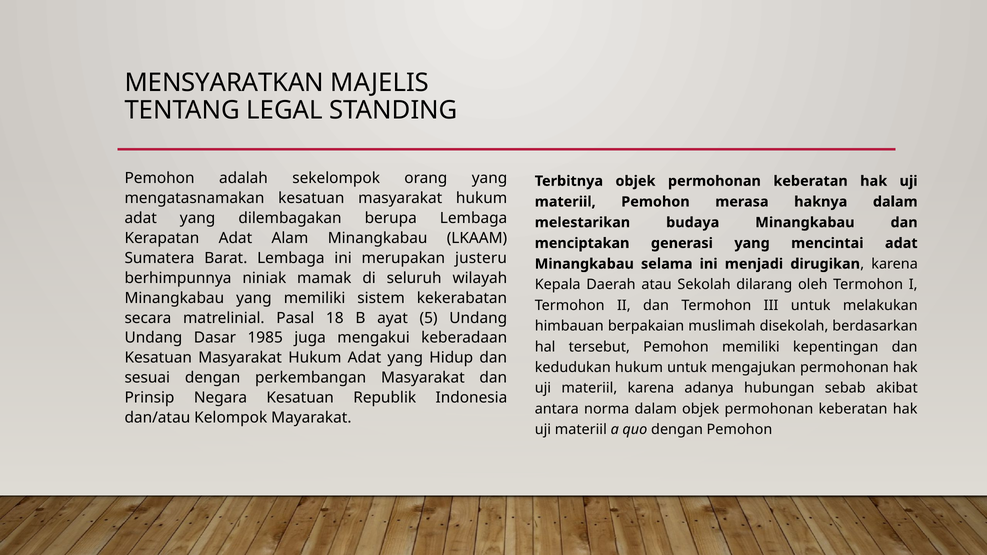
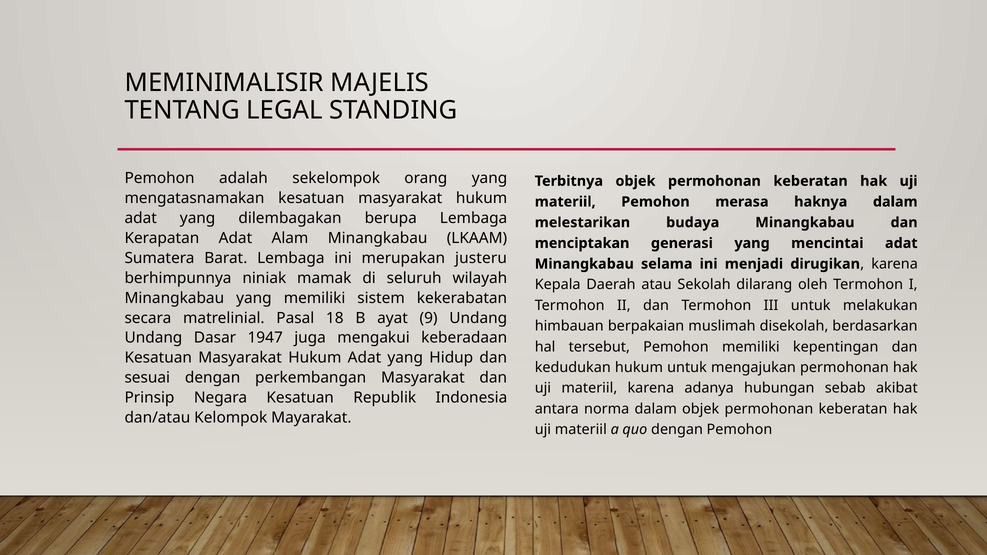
MENSYARATKAN: MENSYARATKAN -> MEMINIMALISIR (224, 83)
5: 5 -> 9 (429, 318)
1985: 1985 -> 1947 (265, 338)
